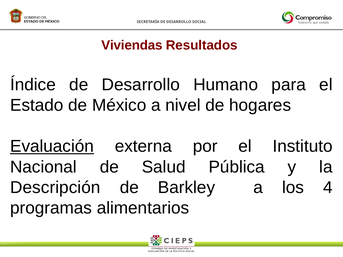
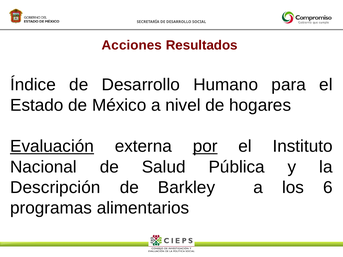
Viviendas: Viviendas -> Acciones (132, 45)
por underline: none -> present (205, 146)
4: 4 -> 6 (328, 188)
